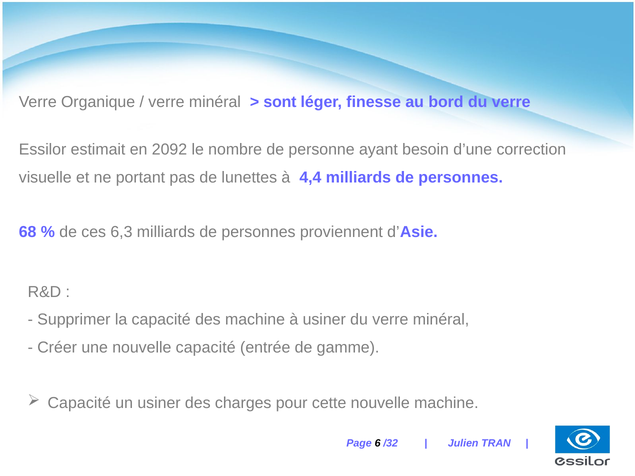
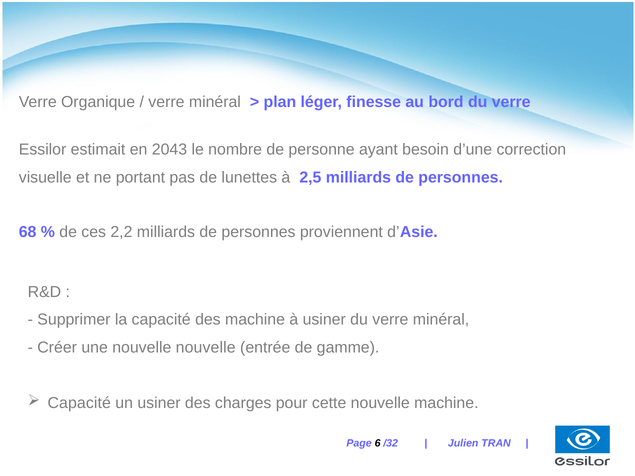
sont: sont -> plan (280, 102)
2092: 2092 -> 2043 (169, 149)
4,4: 4,4 -> 2,5 (310, 177)
6,3: 6,3 -> 2,2 (121, 232)
nouvelle capacité: capacité -> nouvelle (206, 348)
